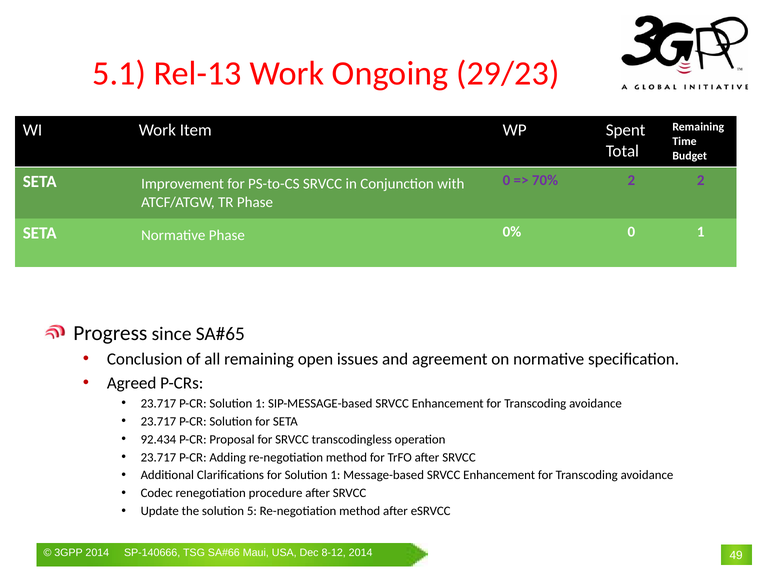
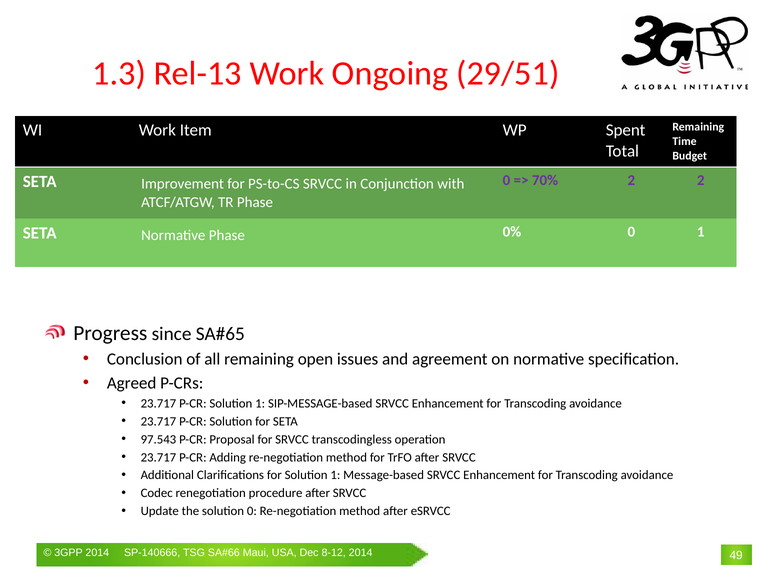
5.1: 5.1 -> 1.3 (119, 74)
29/23: 29/23 -> 29/51 (508, 74)
92.434: 92.434 -> 97.543 (158, 440)
solution 5: 5 -> 0 (252, 512)
